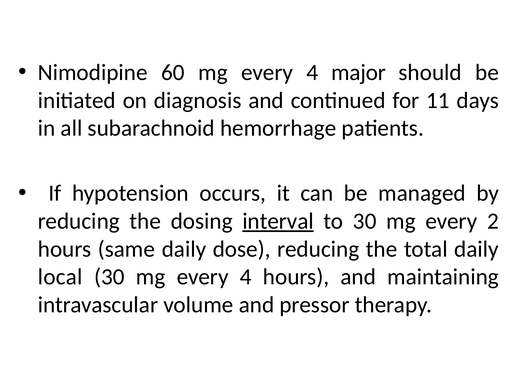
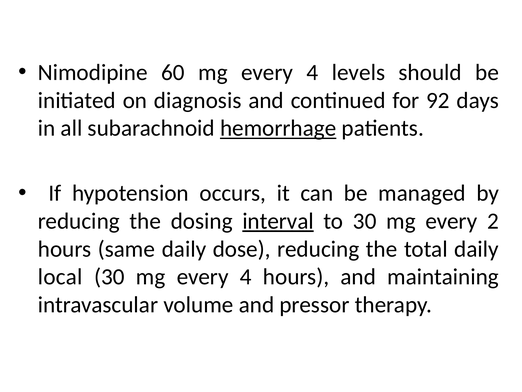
major: major -> levels (358, 72)
11: 11 -> 92 (438, 100)
hemorrhage underline: none -> present (278, 128)
